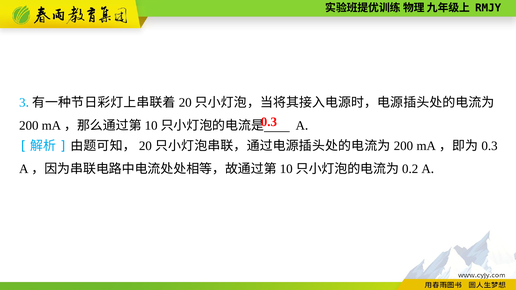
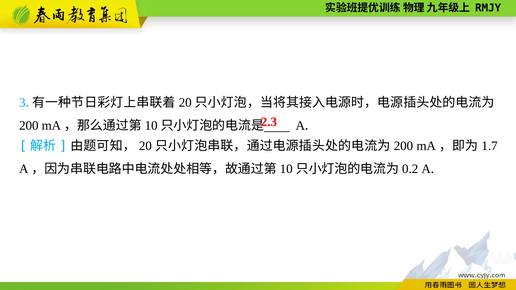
0.3: 0.3 -> 2.3 (269, 122)
0.3: 0.3 -> 1.7 (490, 146)
